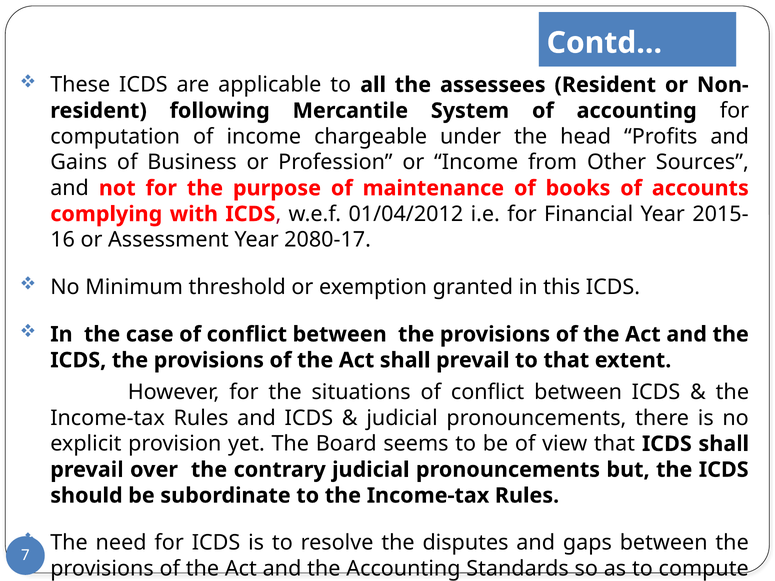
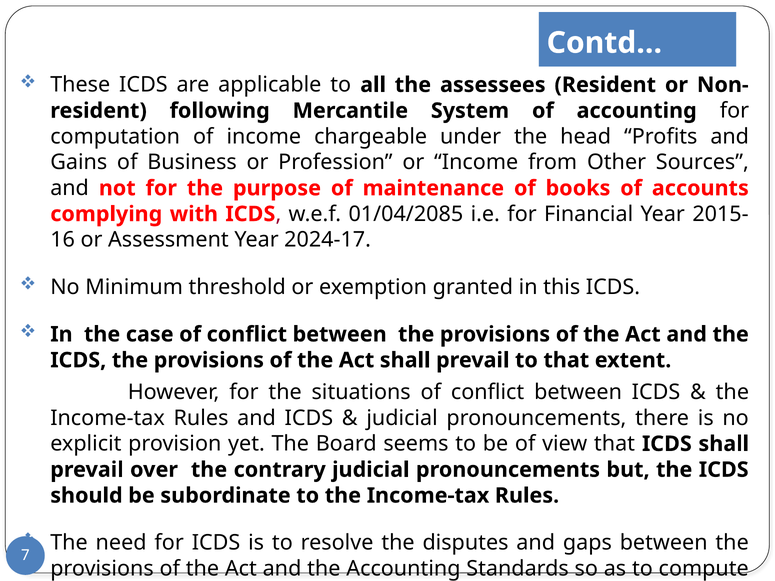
01/04/2012: 01/04/2012 -> 01/04/2085 (406, 214)
2080-17: 2080-17 -> 2024-17 (328, 240)
